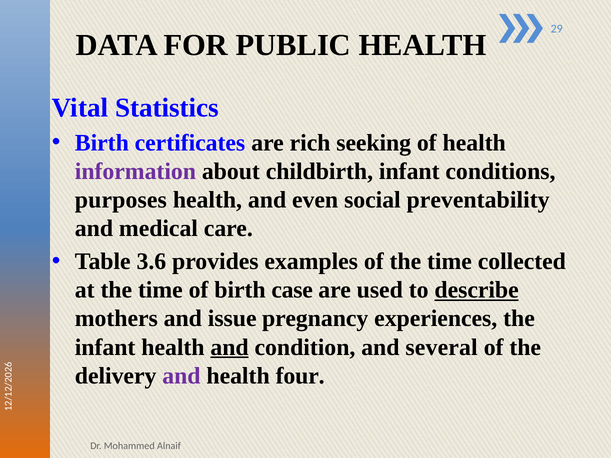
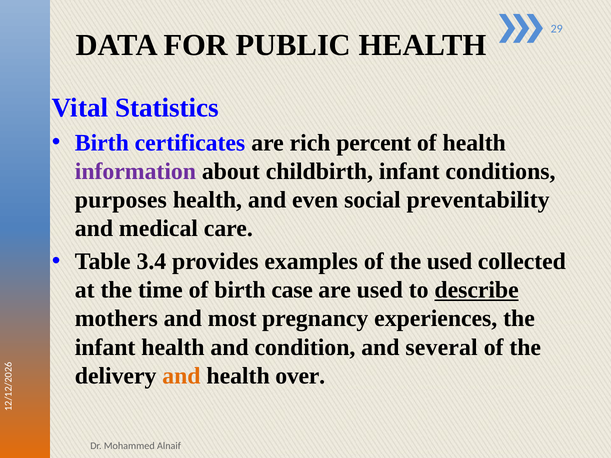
seeking: seeking -> percent (374, 143)
3.6: 3.6 -> 3.4 (151, 262)
of the time: time -> used (450, 262)
issue: issue -> most (232, 319)
and underline: present -> none (230, 347)
and colour: purple -> orange (181, 376)
four: four -> over (300, 376)
